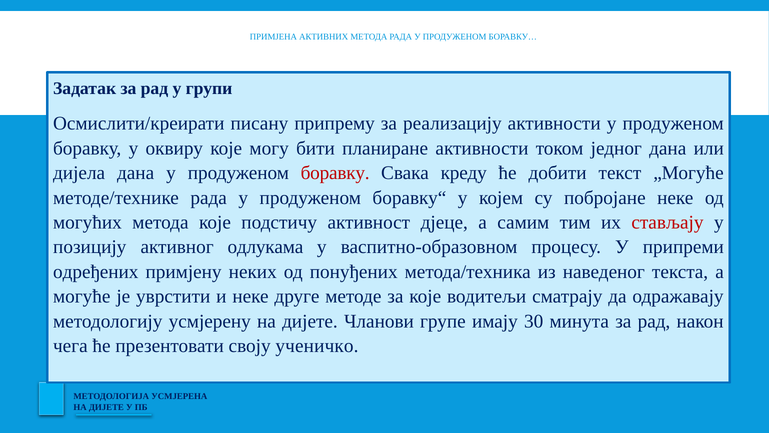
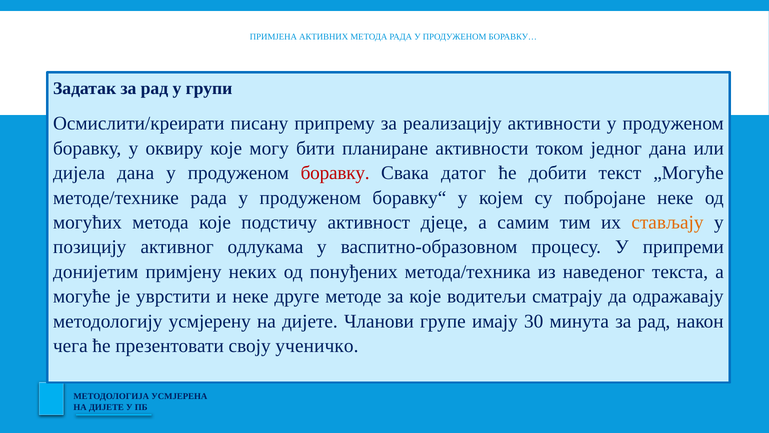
креду: креду -> датог (464, 173)
стављају colour: red -> orange (667, 222)
одређених: одређених -> донијетим (96, 272)
